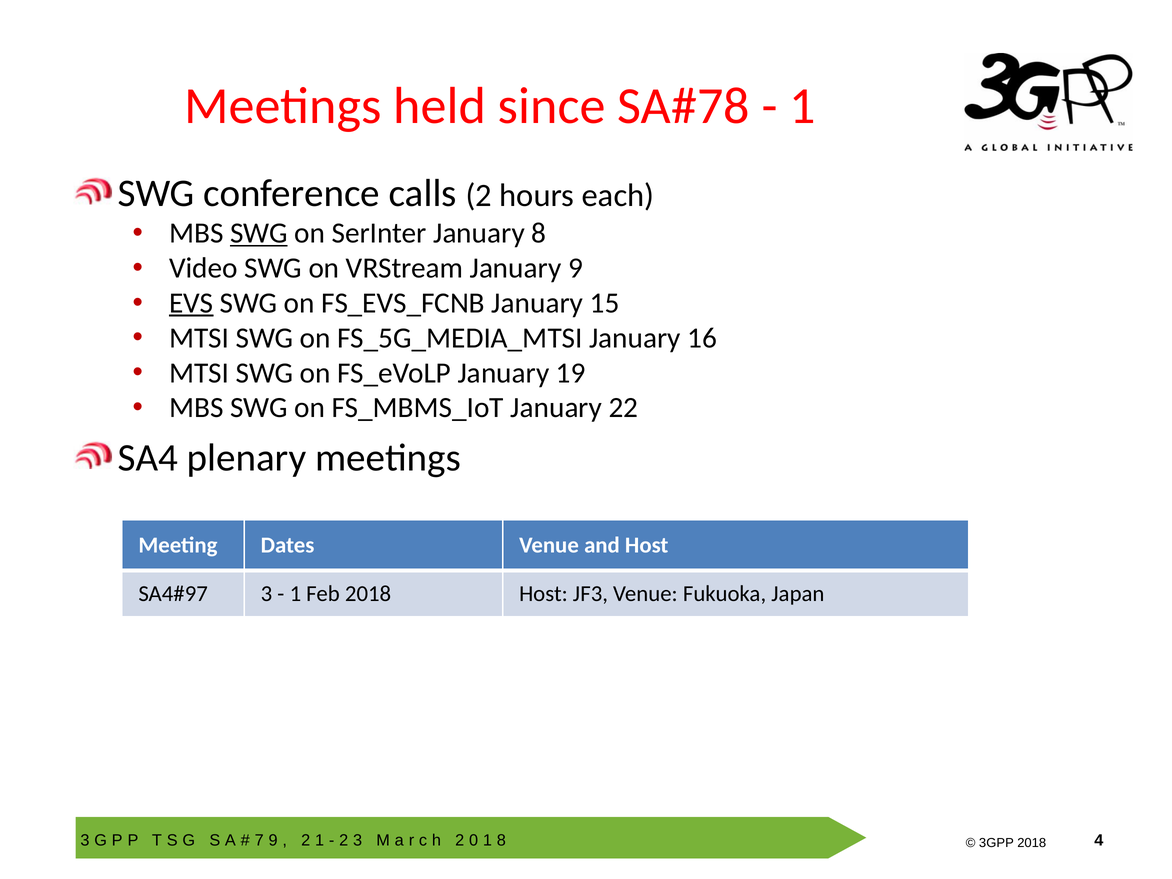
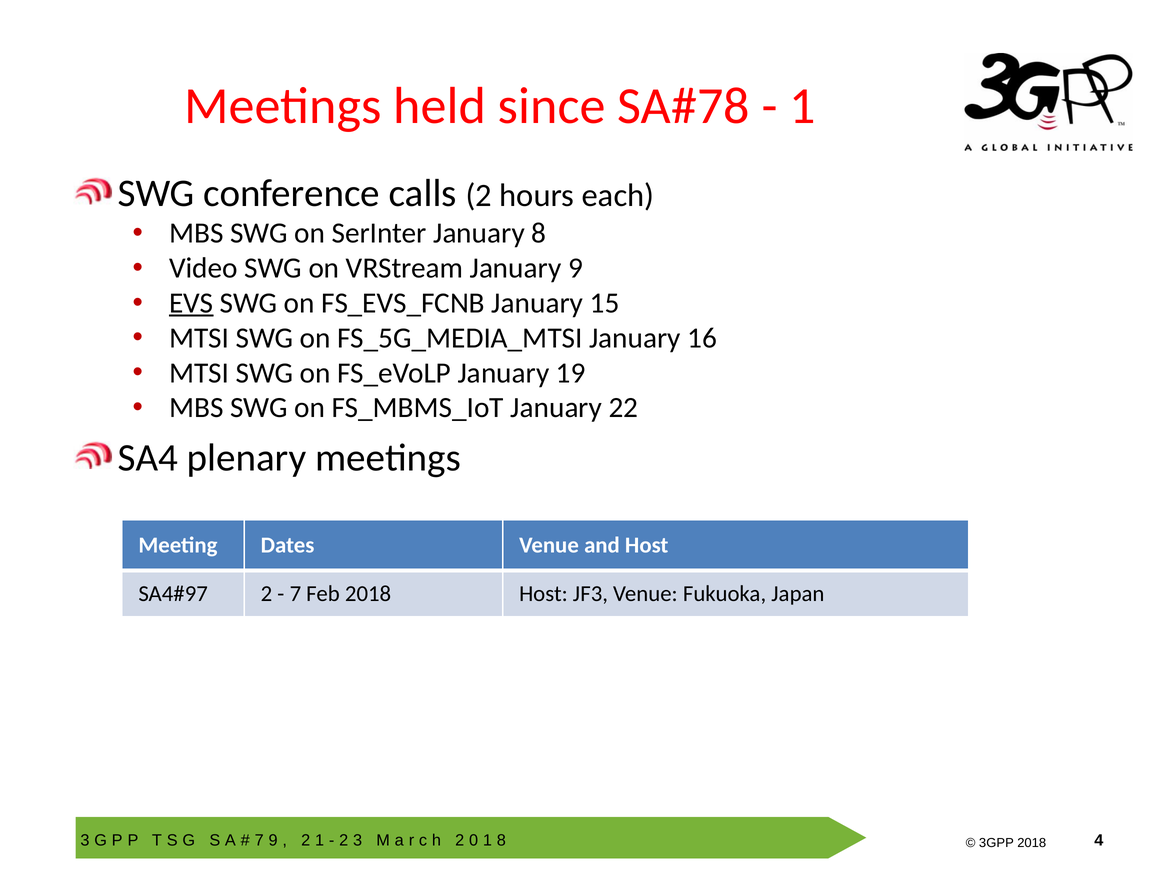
SWG underline: present -> none (259, 233)
3: 3 -> 2 (267, 594)
1: 1 -> 7 (295, 594)
